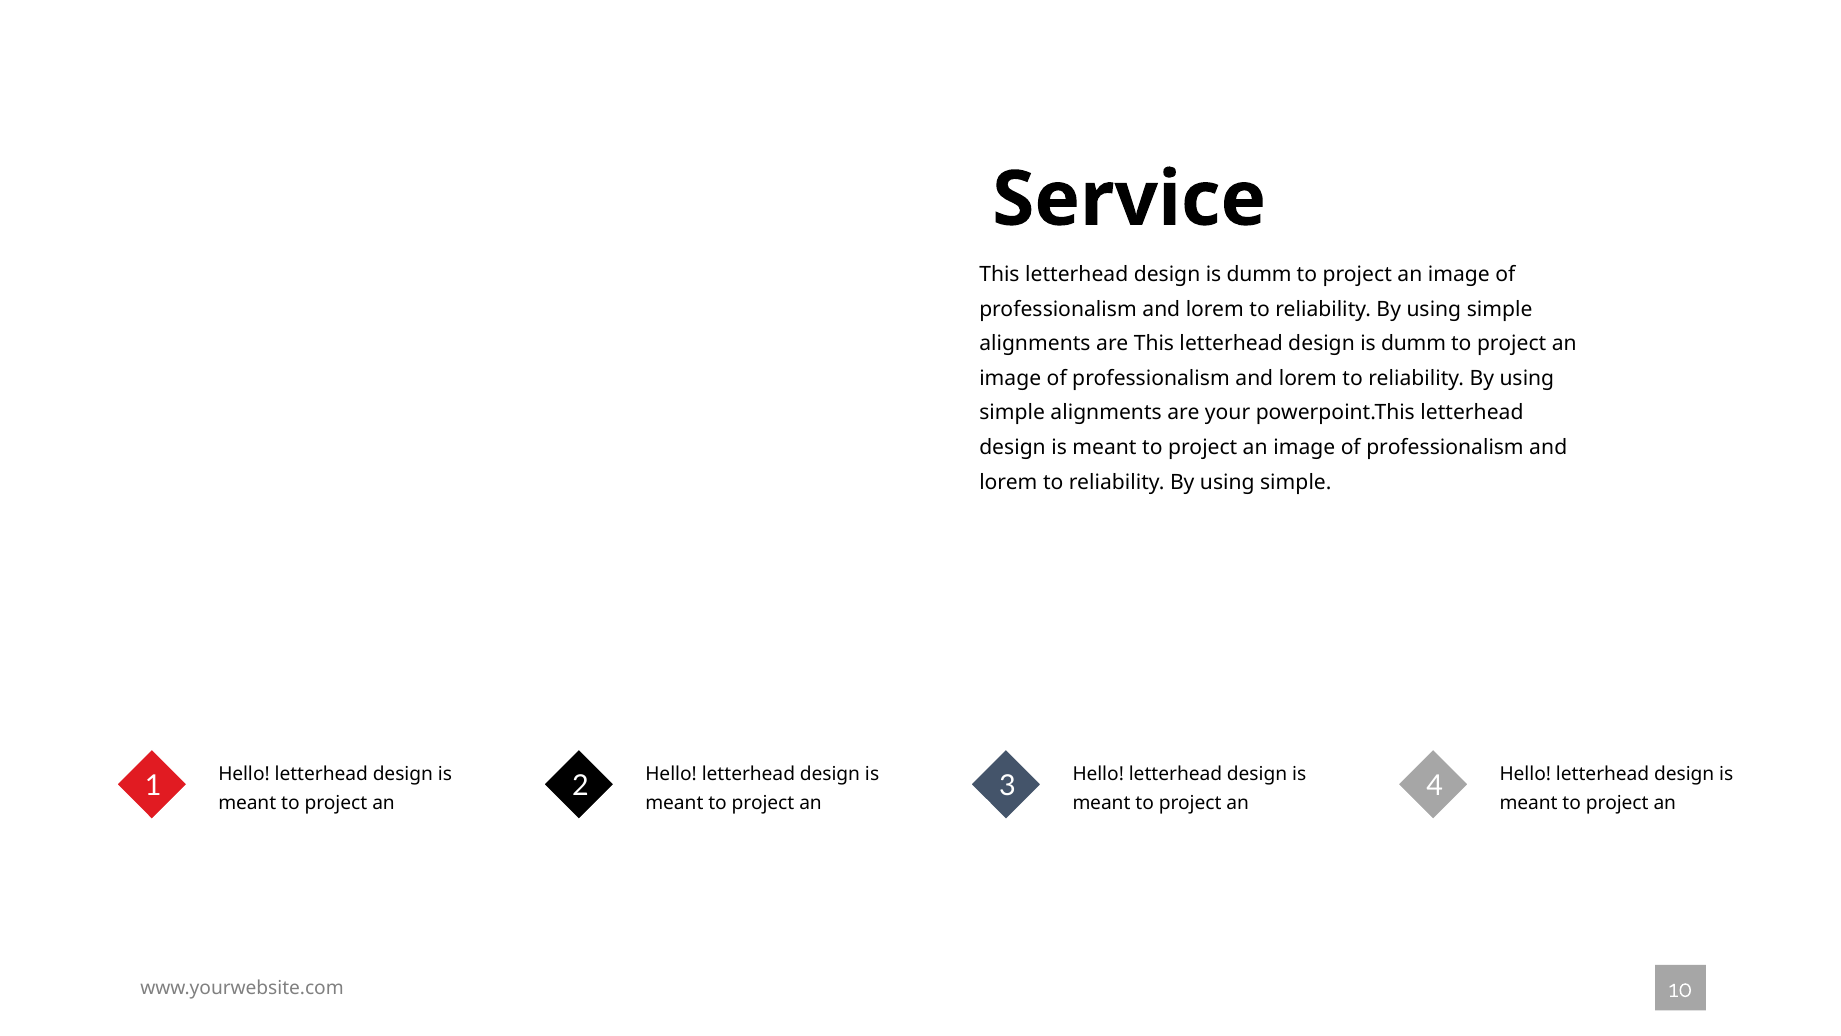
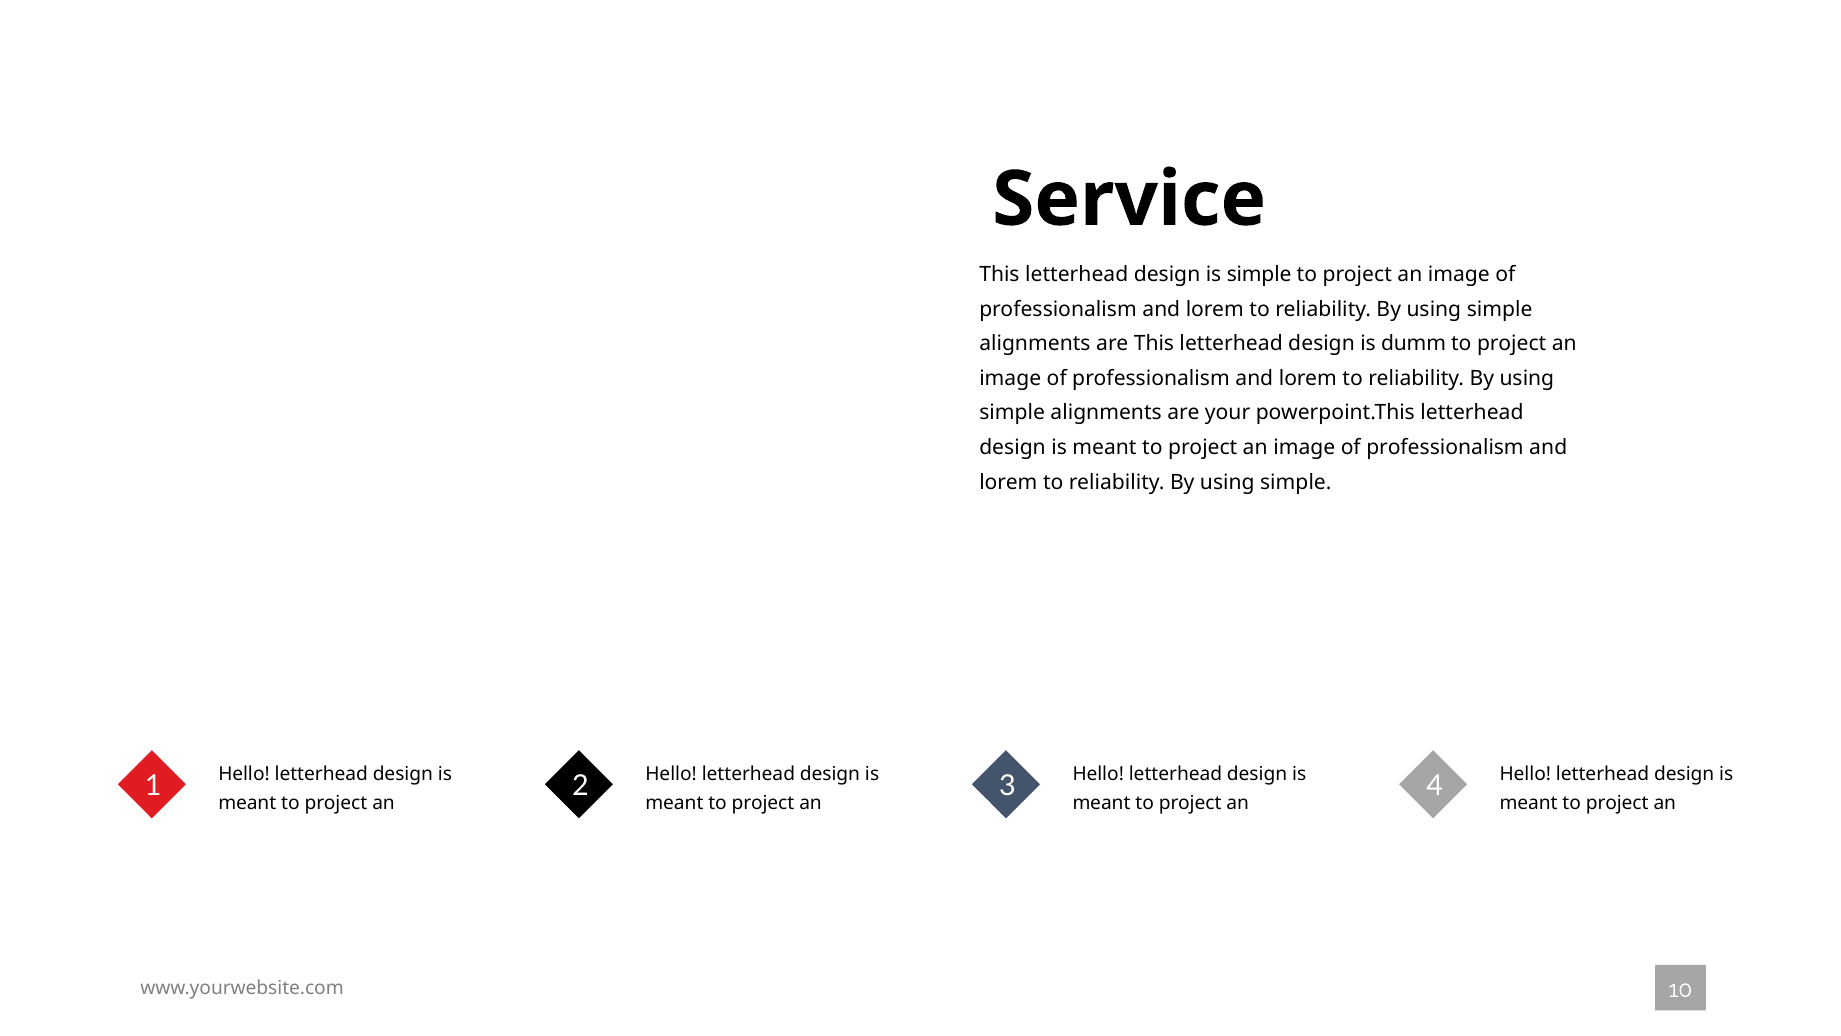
dumm: dumm -> simple (1259, 275)
